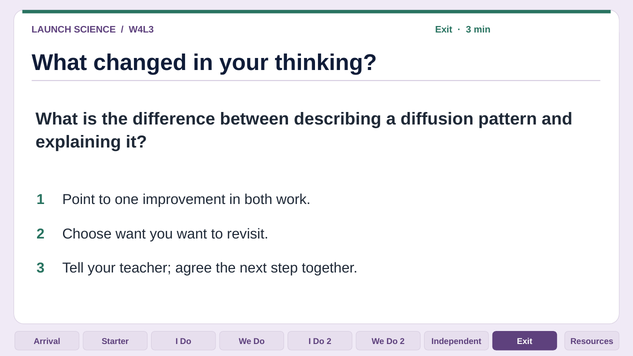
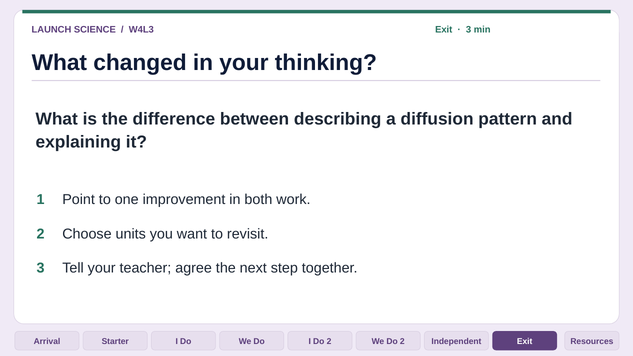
Choose want: want -> units (131, 234)
